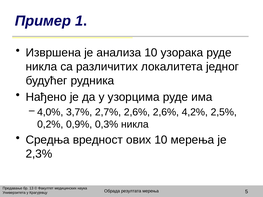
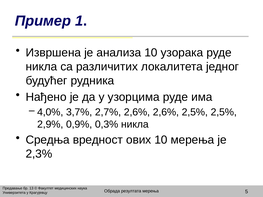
2,6% 4,2%: 4,2% -> 2,5% (195, 112)
0,2%: 0,2% -> 2,9% (50, 124)
